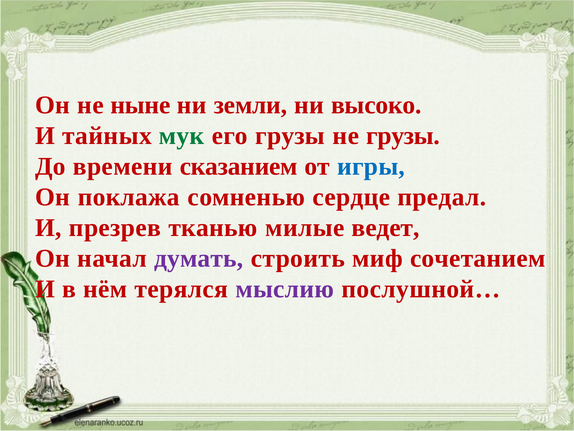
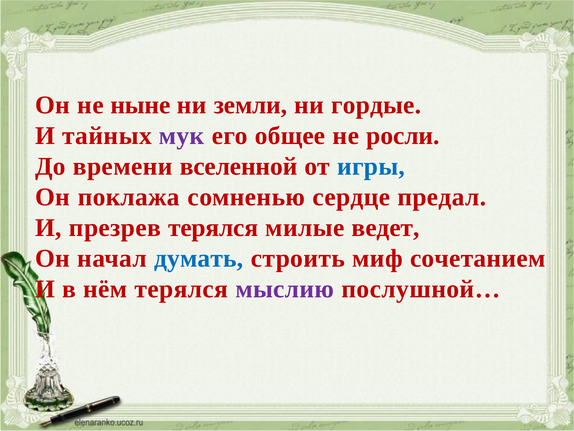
высоко: высоко -> гордые (376, 105)
мук colour: green -> purple (182, 136)
его грузы: грузы -> общее (290, 136)
не грузы: грузы -> росли (403, 136)
сказанием: сказанием -> вселенной (239, 166)
презрев тканью: тканью -> терялся (213, 227)
думать colour: purple -> blue (199, 258)
